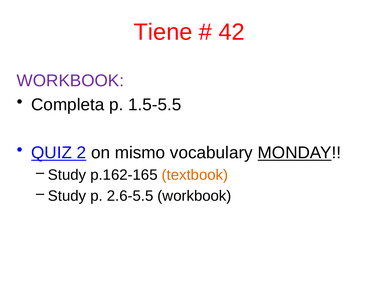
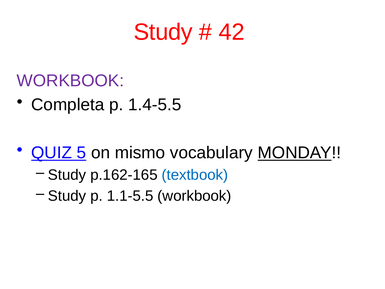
Tiene: Tiene -> Study (163, 32)
1.5-5.5: 1.5-5.5 -> 1.4-5.5 (155, 105)
2: 2 -> 5 (81, 153)
textbook colour: orange -> blue (195, 175)
2.6-5.5: 2.6-5.5 -> 1.1-5.5 (130, 196)
